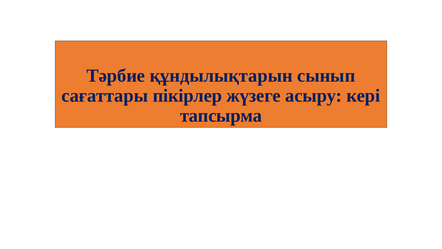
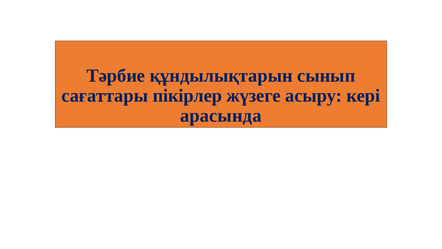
тапсырма: тапсырма -> арасында (221, 116)
